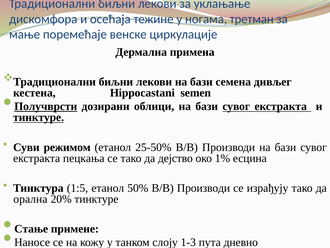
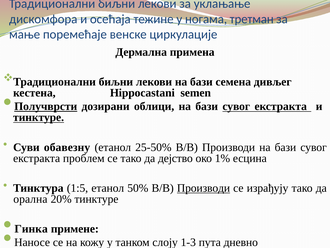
режимом: режимом -> обавезну (67, 147)
пецкања: пецкања -> проблем (84, 158)
Производи underline: none -> present (204, 188)
Стање: Стање -> Гинка (31, 228)
